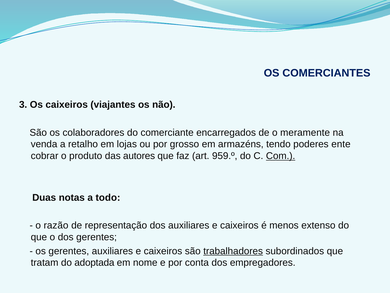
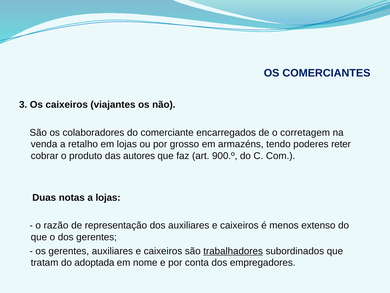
meramente: meramente -> corretagem (305, 132)
ente: ente -> reter (341, 144)
959.º: 959.º -> 900.º (225, 156)
Com underline: present -> none (281, 156)
a todo: todo -> lojas (108, 197)
